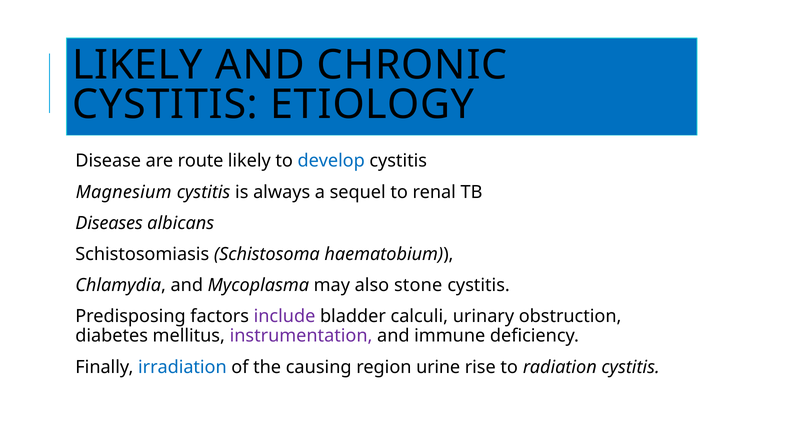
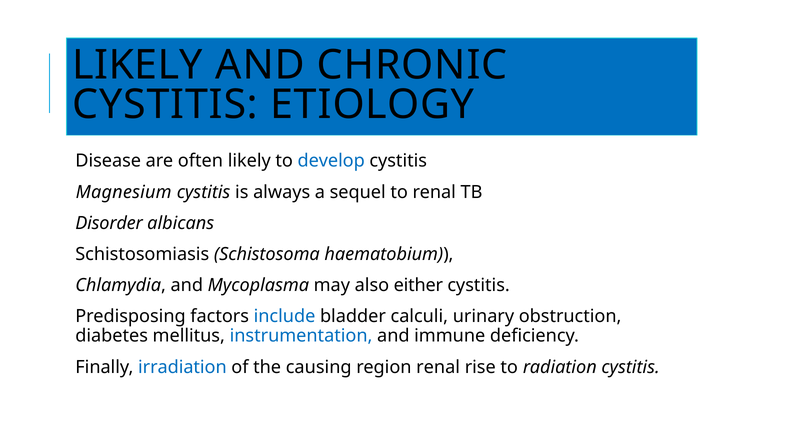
route: route -> often (200, 161)
Diseases: Diseases -> Disorder (109, 223)
stone: stone -> either (418, 285)
include colour: purple -> blue (285, 316)
instrumentation colour: purple -> blue (301, 336)
region urine: urine -> renal (438, 367)
